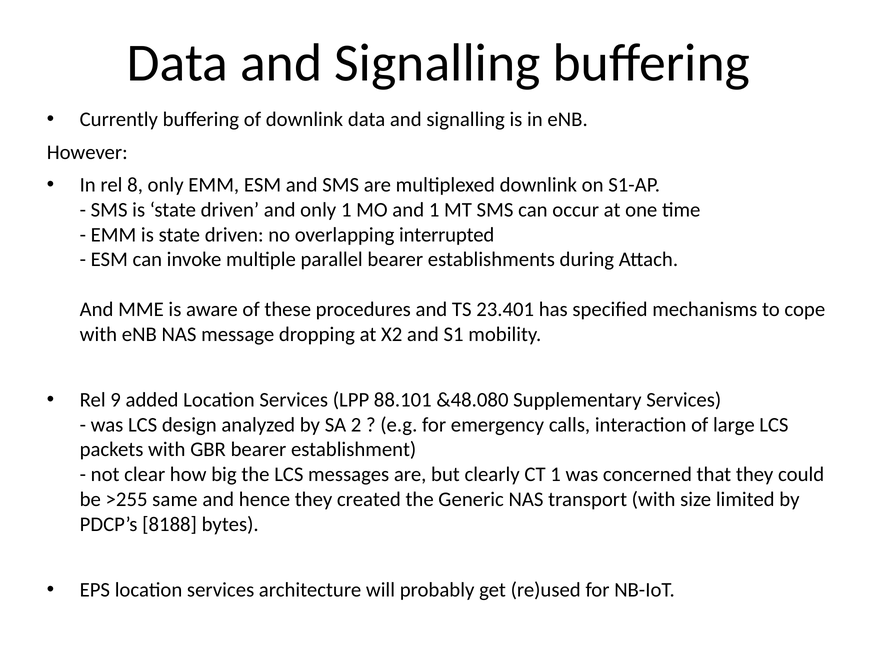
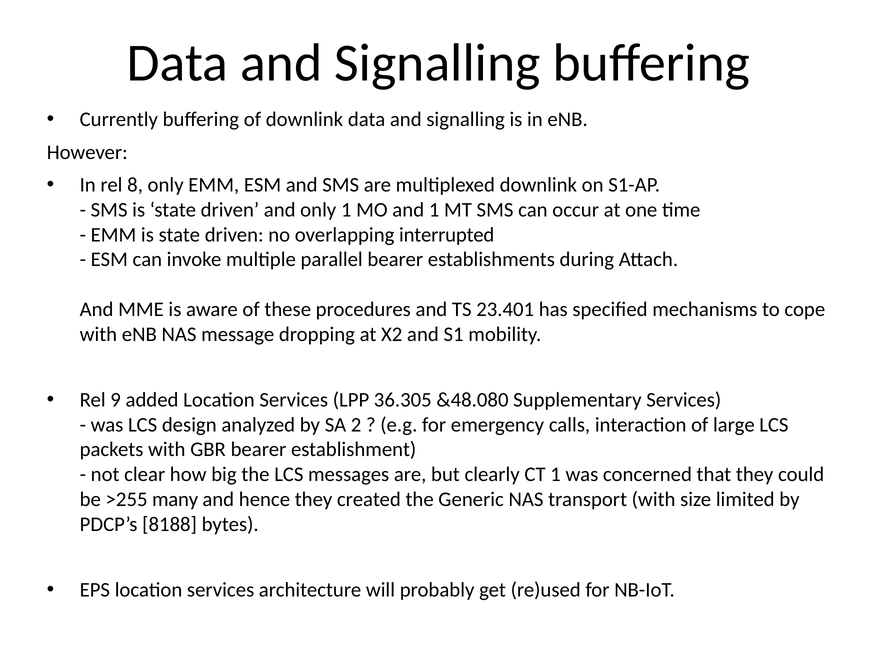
88.101: 88.101 -> 36.305 (403, 399)
same: same -> many (175, 499)
